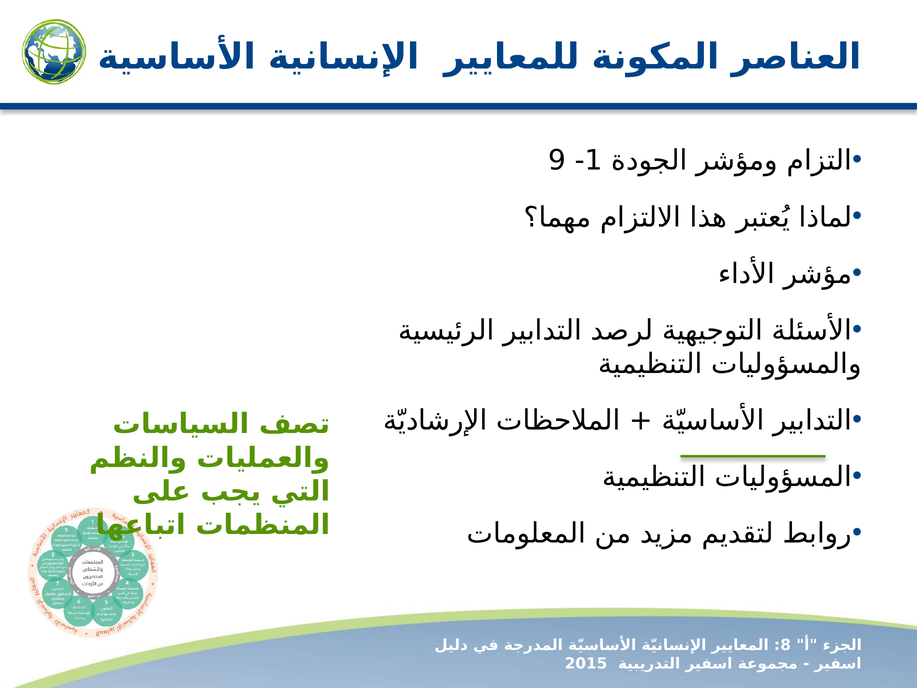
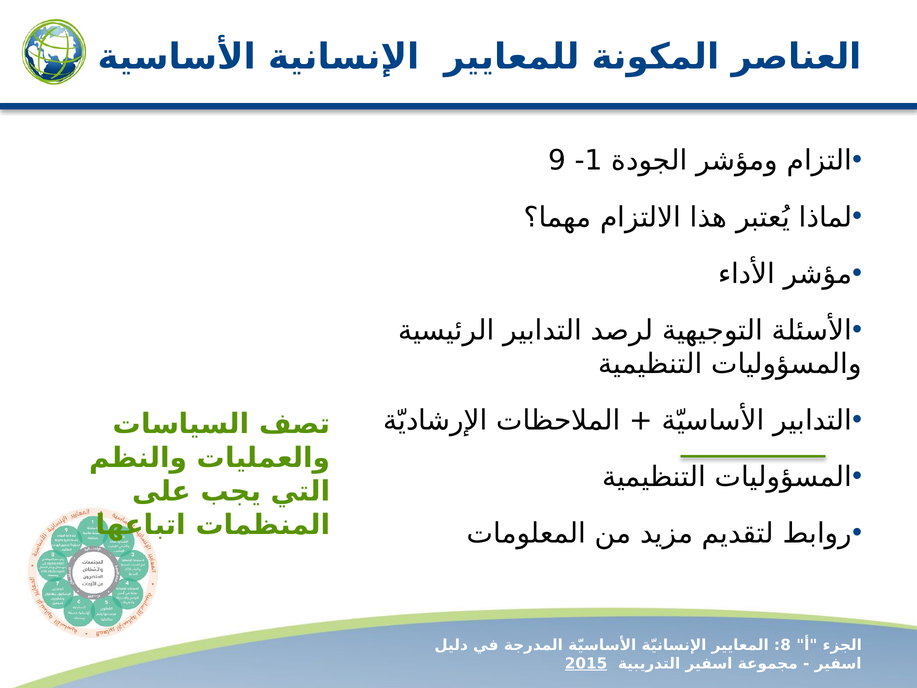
2015 underline: none -> present (586, 663)
